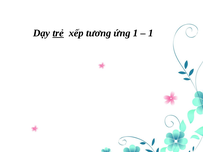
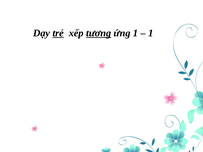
tương underline: none -> present (99, 33)
